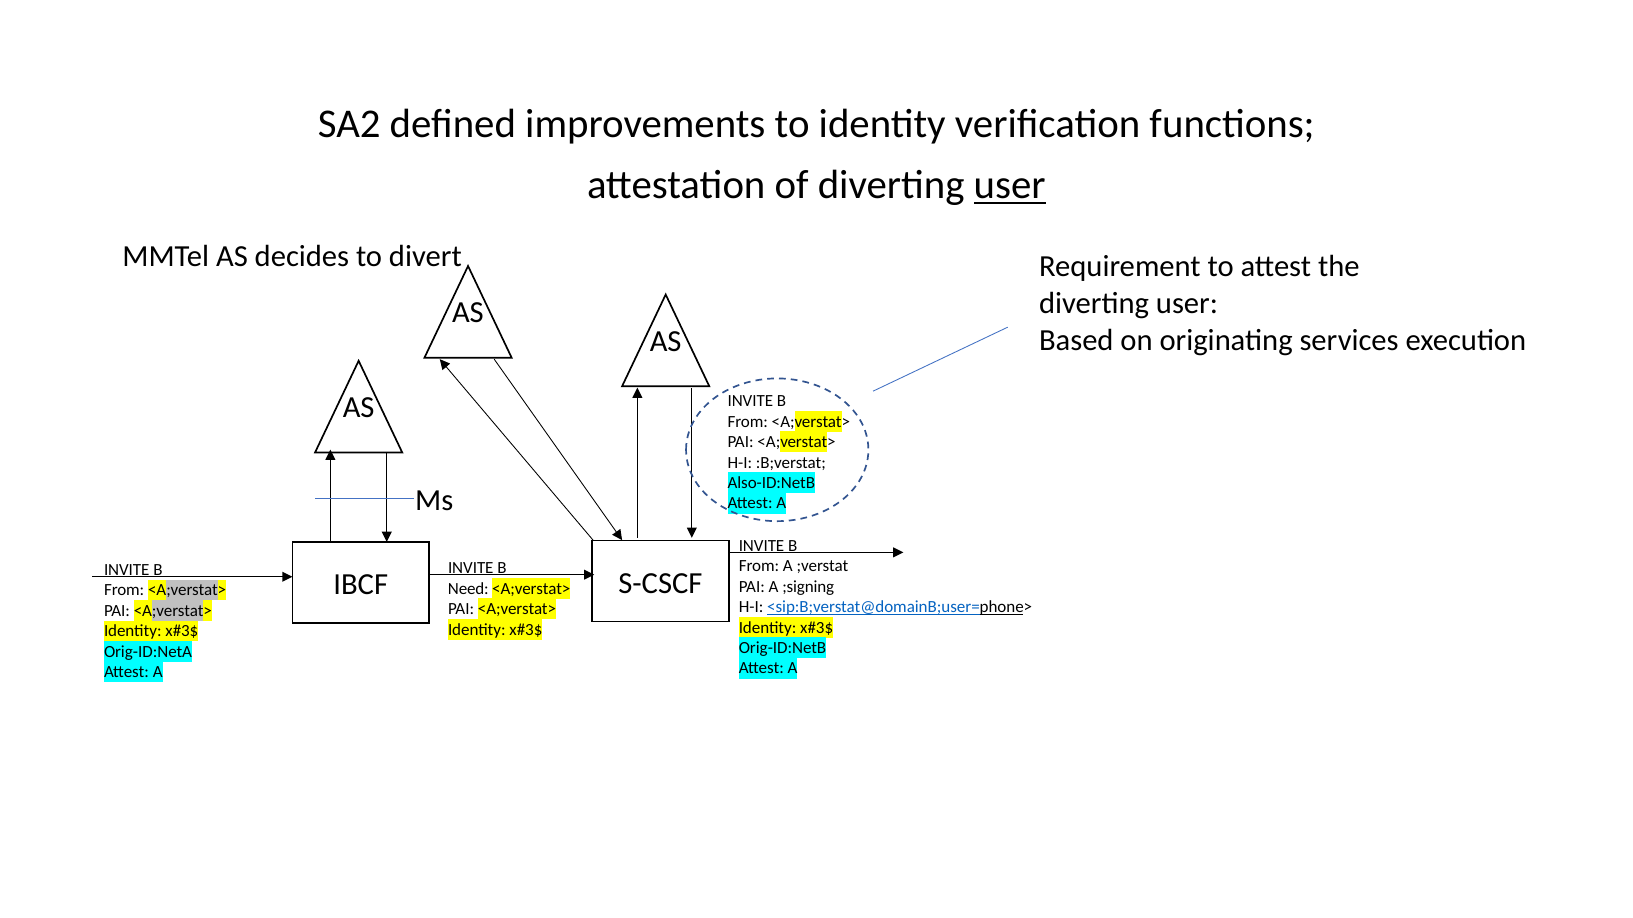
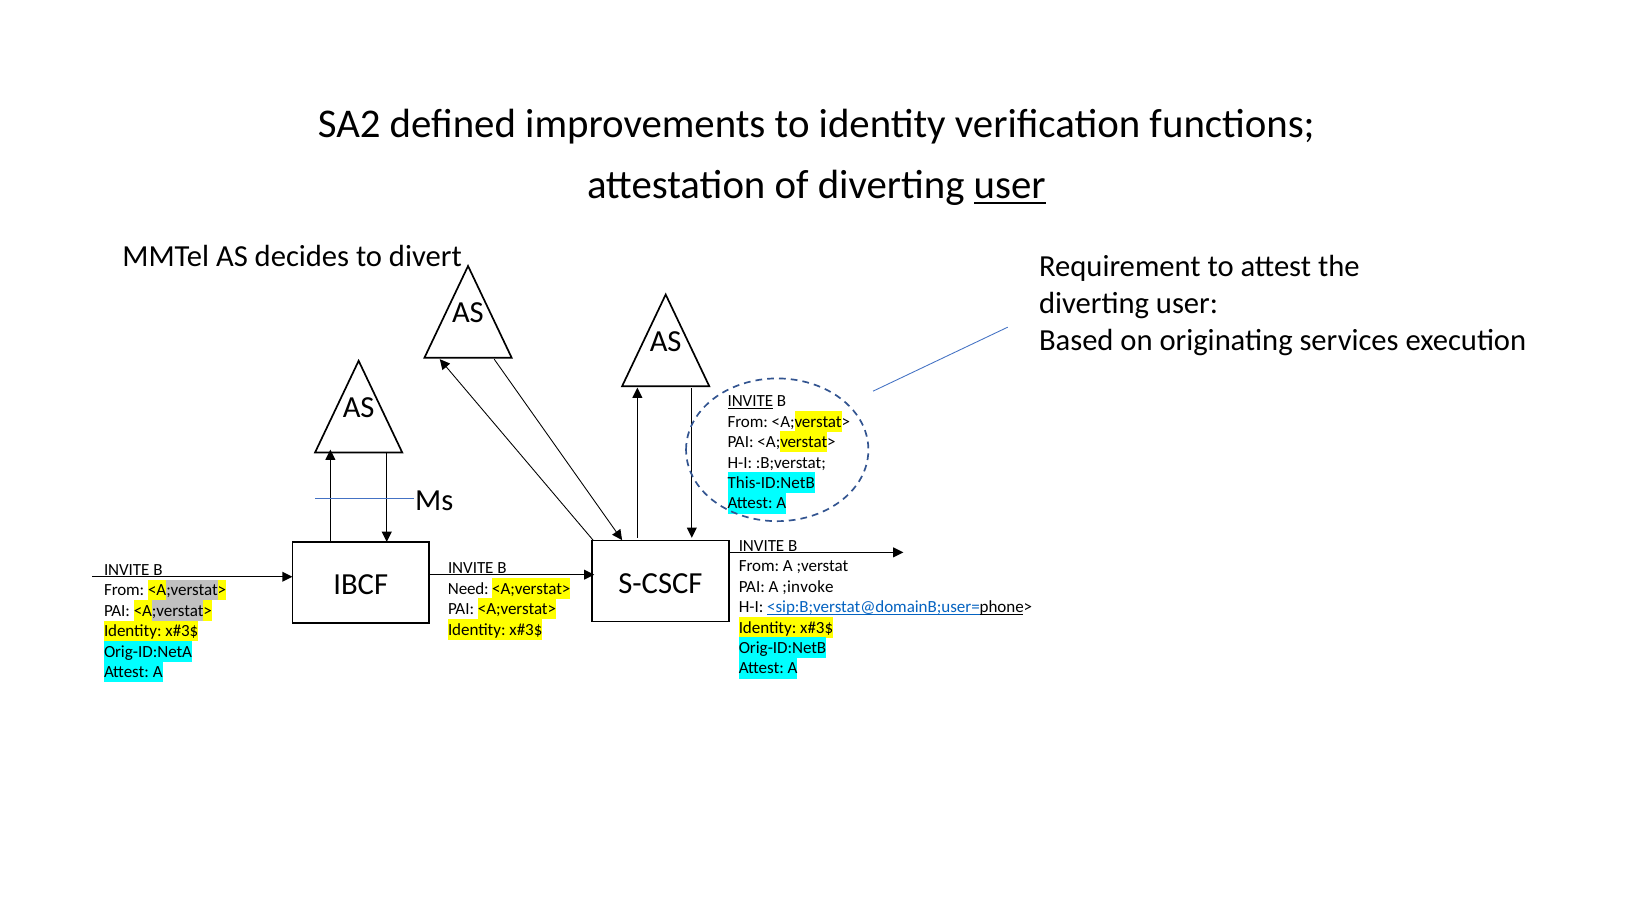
INVITE underline: none -> present (750, 401)
Also-ID:NetB: Also-ID:NetB -> This-ID:NetB (771, 483)
;signing: ;signing -> ;invoke (808, 587)
